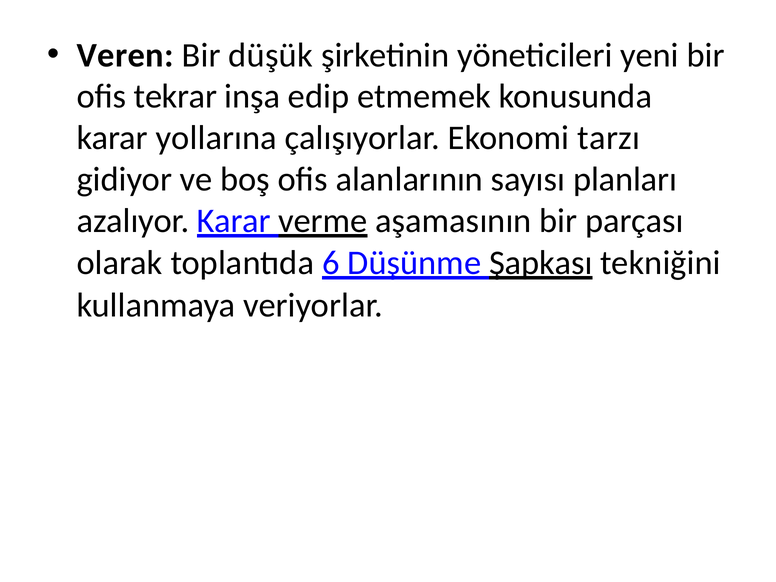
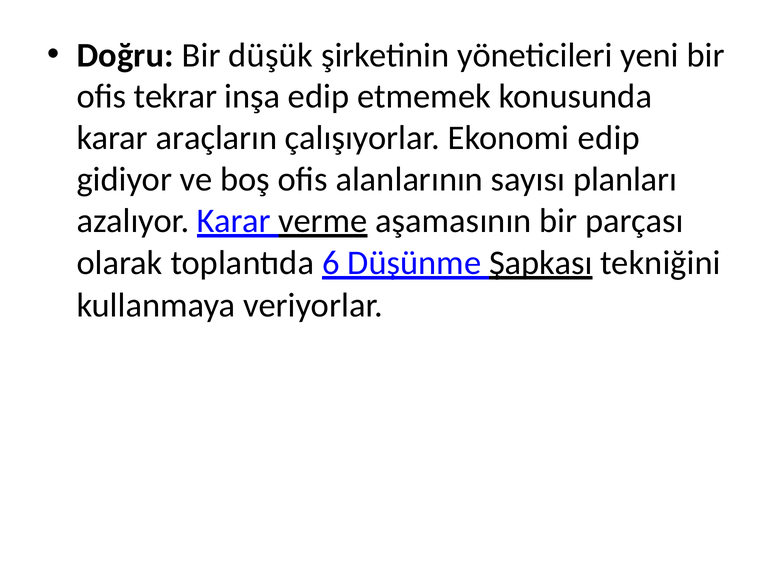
Veren: Veren -> Doğru (125, 55)
yollarına: yollarına -> araçların (216, 138)
Ekonomi tarzı: tarzı -> edip (609, 138)
